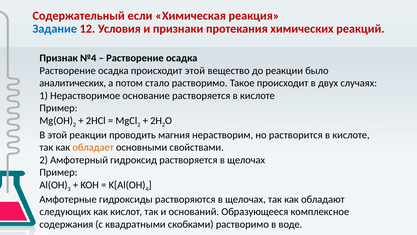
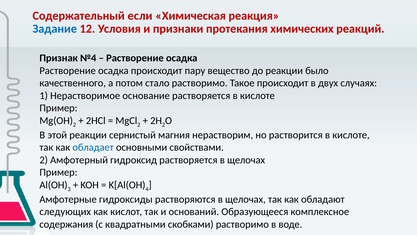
происходит этой: этой -> пару (195, 70)
аналитических: аналитических -> качественного (73, 83)
проводить: проводить -> сернистый (132, 135)
обладает colour: orange -> blue (93, 147)
